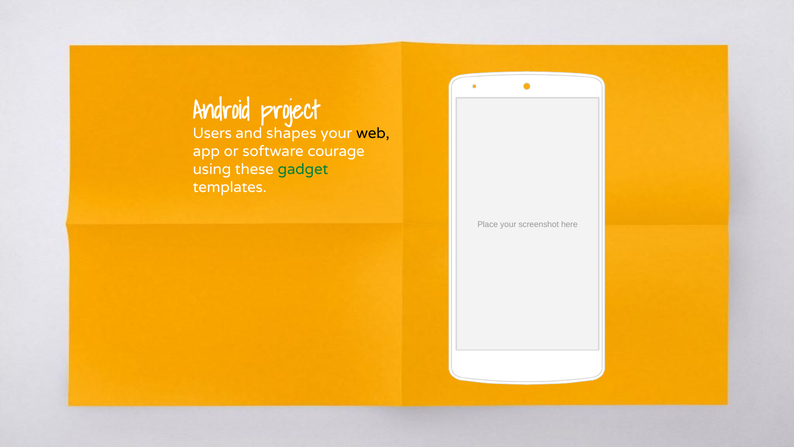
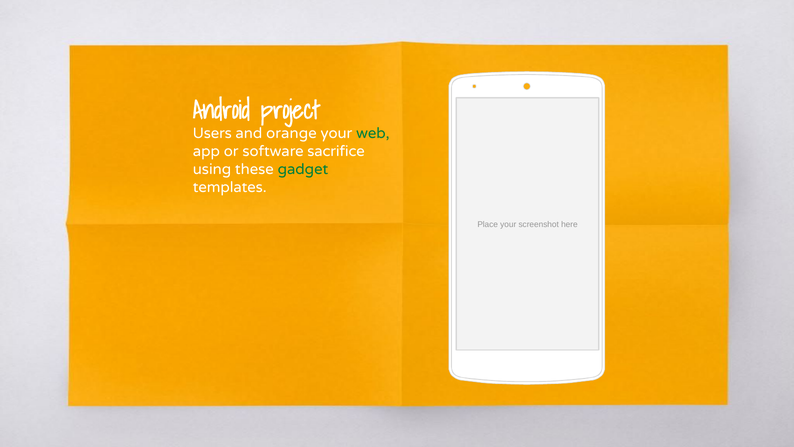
shapes: shapes -> orange (291, 133)
web colour: black -> green (373, 133)
courage: courage -> sacrifice (336, 151)
